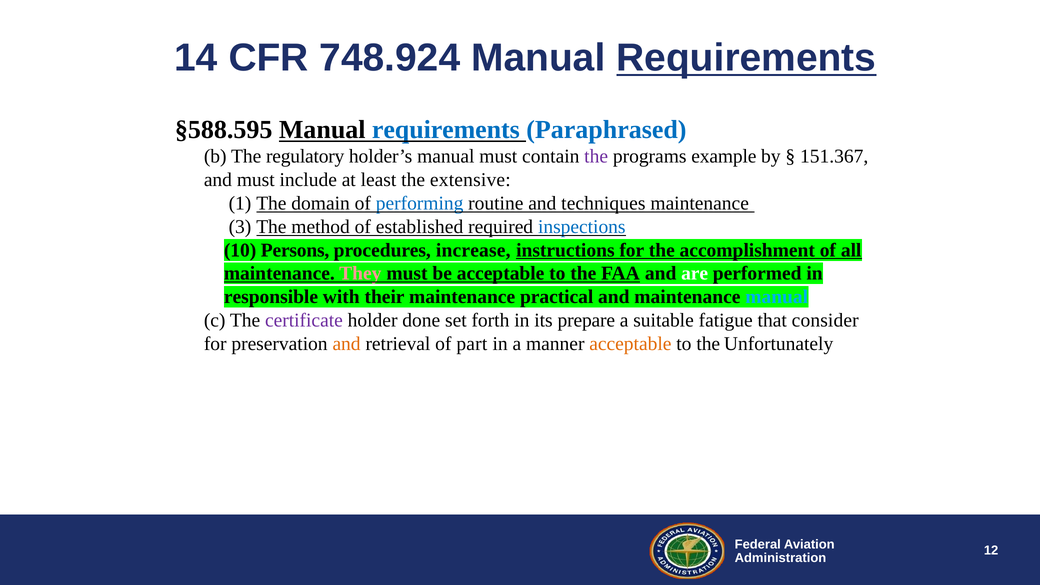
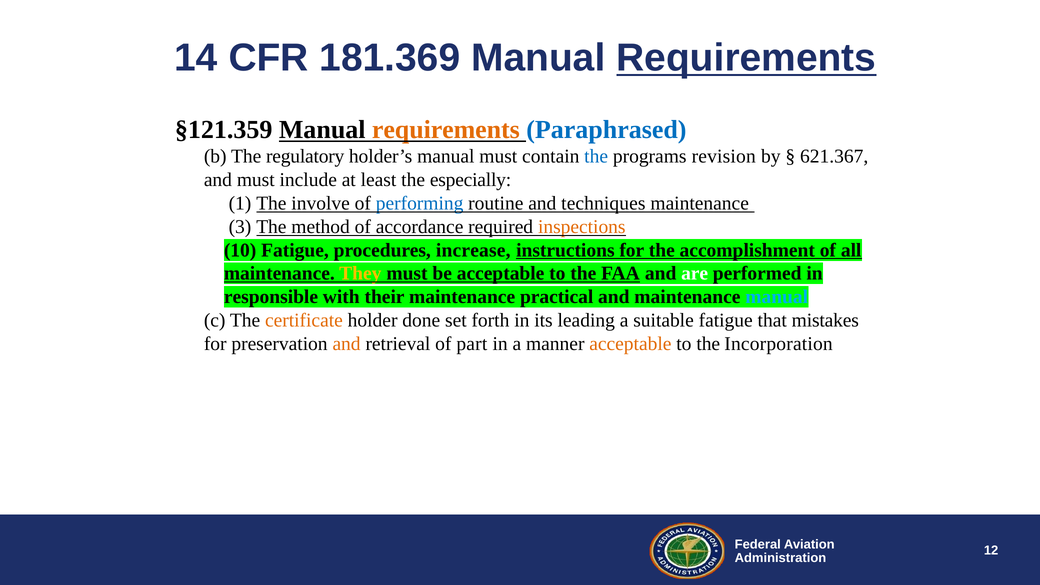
748.924: 748.924 -> 181.369 (390, 58)
§588.595: §588.595 -> §121.359 (224, 130)
requirements colour: blue -> orange (446, 130)
the colour: purple -> blue (596, 156)
example: example -> revision (724, 156)
151.367: 151.367 -> 621.367 (834, 156)
extensive: extensive -> especially (471, 180)
domain: domain -> involve (321, 203)
established: established -> accordance (420, 227)
inspections colour: blue -> orange (582, 227)
10 Persons: Persons -> Fatigue (295, 250)
They colour: pink -> yellow (360, 273)
certificate colour: purple -> orange (304, 320)
prepare: prepare -> leading (586, 320)
consider: consider -> mistakes (825, 320)
Unfortunately: Unfortunately -> Incorporation (779, 344)
